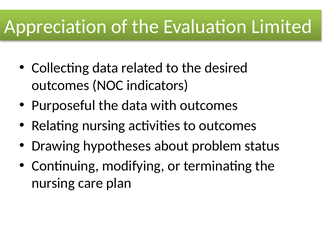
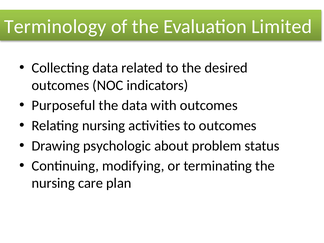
Appreciation: Appreciation -> Terminology (55, 27)
hypotheses: hypotheses -> psychologic (117, 146)
